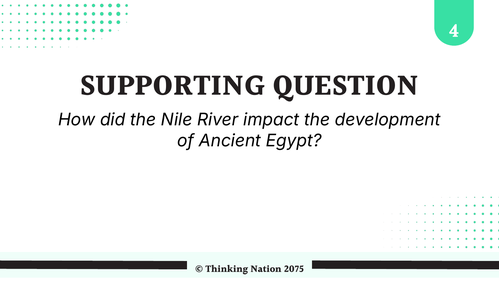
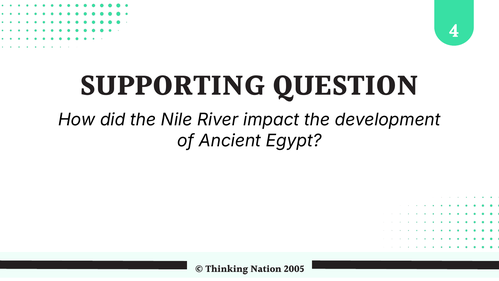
2075: 2075 -> 2005 (294, 269)
